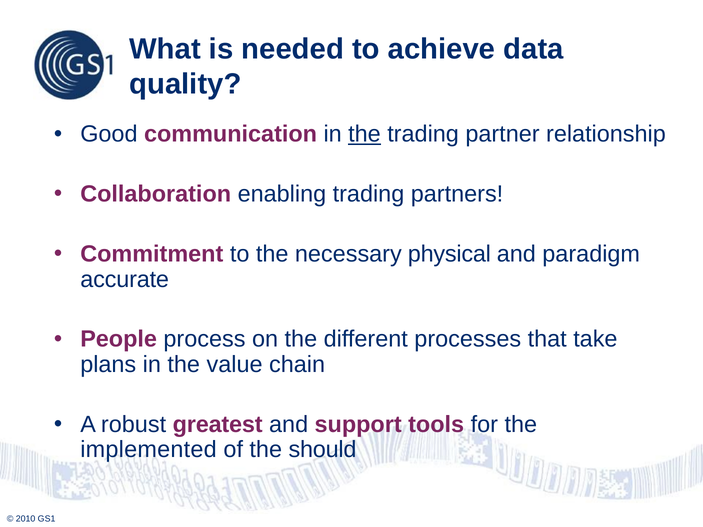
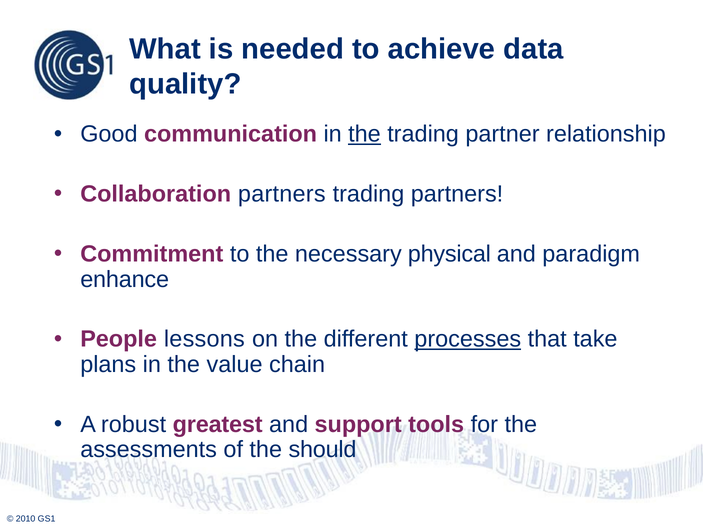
Collaboration enabling: enabling -> partners (282, 194)
accurate: accurate -> enhance (125, 279)
process: process -> lessons (204, 339)
processes underline: none -> present (468, 339)
implemented: implemented -> assessments (149, 450)
